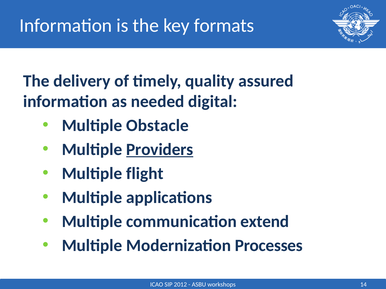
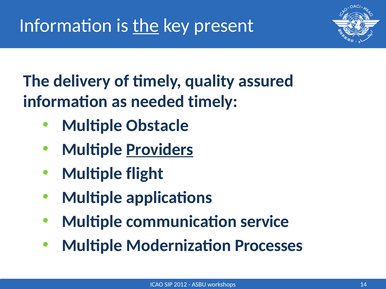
the underline: none -> present (146, 25)
formats: formats -> present (224, 25)
needed digital: digital -> timely (213, 102)
extend: extend -> service (265, 222)
